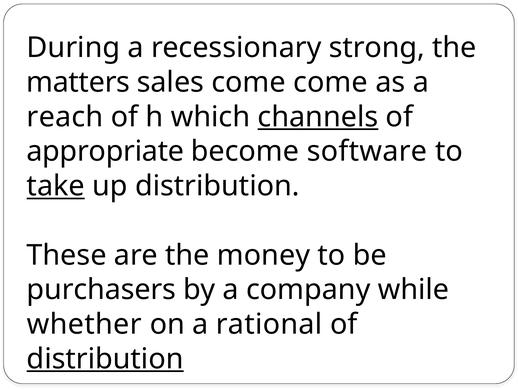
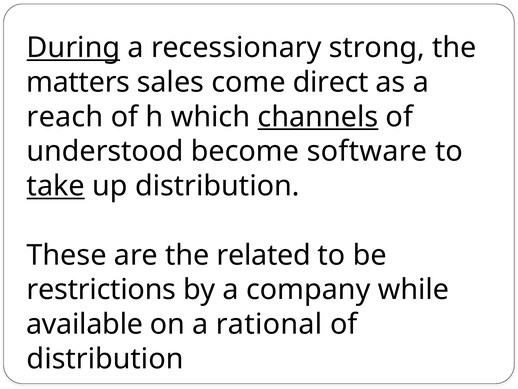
During underline: none -> present (73, 48)
come come: come -> direct (331, 82)
appropriate: appropriate -> understood (105, 151)
money: money -> related (264, 255)
purchasers: purchasers -> restrictions (101, 289)
whether: whether -> available (85, 324)
distribution underline: present -> none (105, 358)
